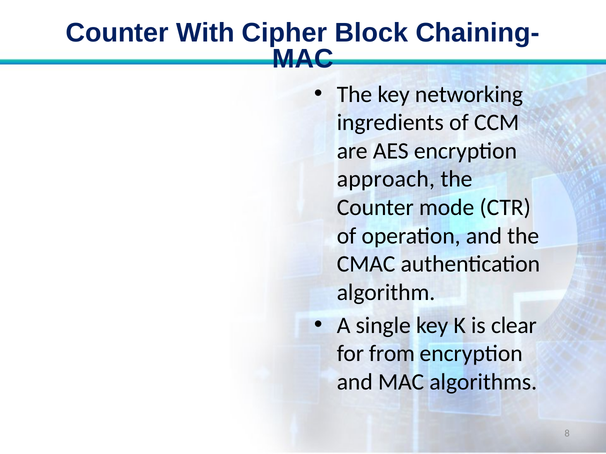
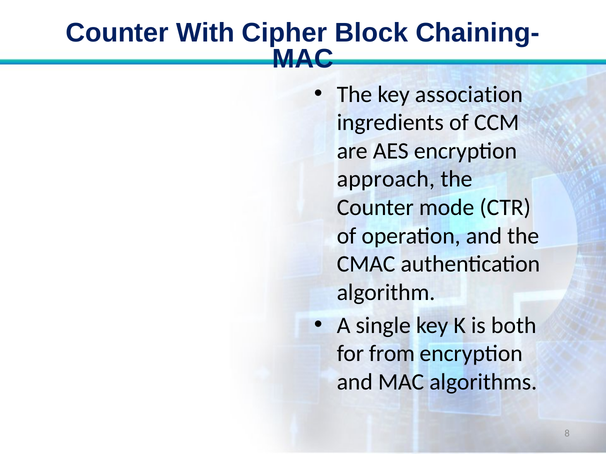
networking: networking -> association (469, 95)
clear: clear -> both (514, 326)
